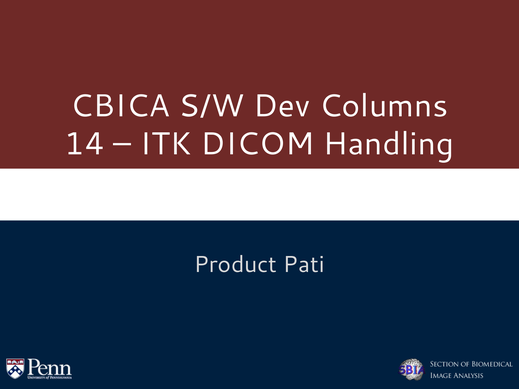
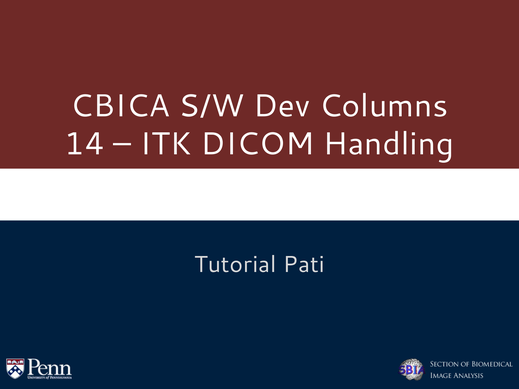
Product: Product -> Tutorial (235, 265)
